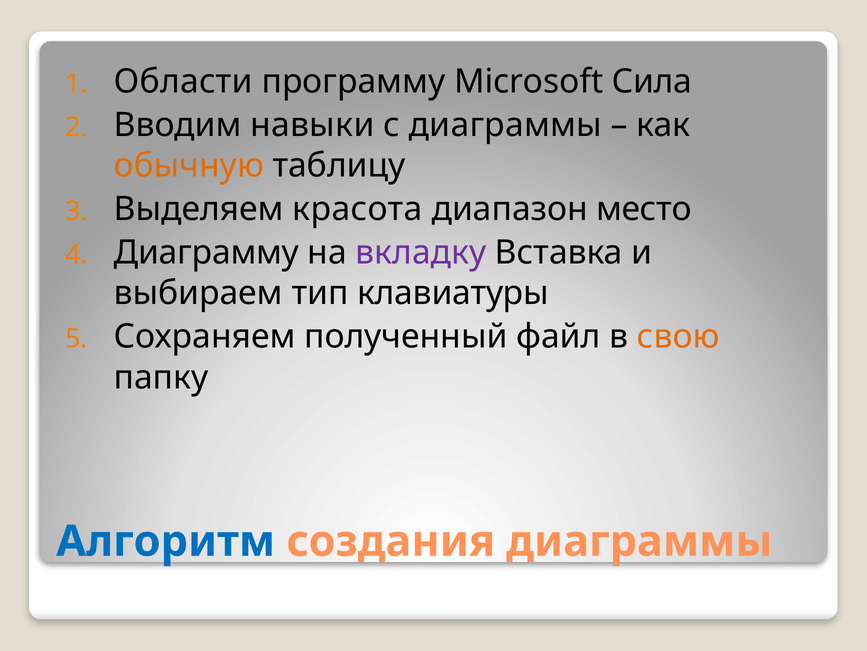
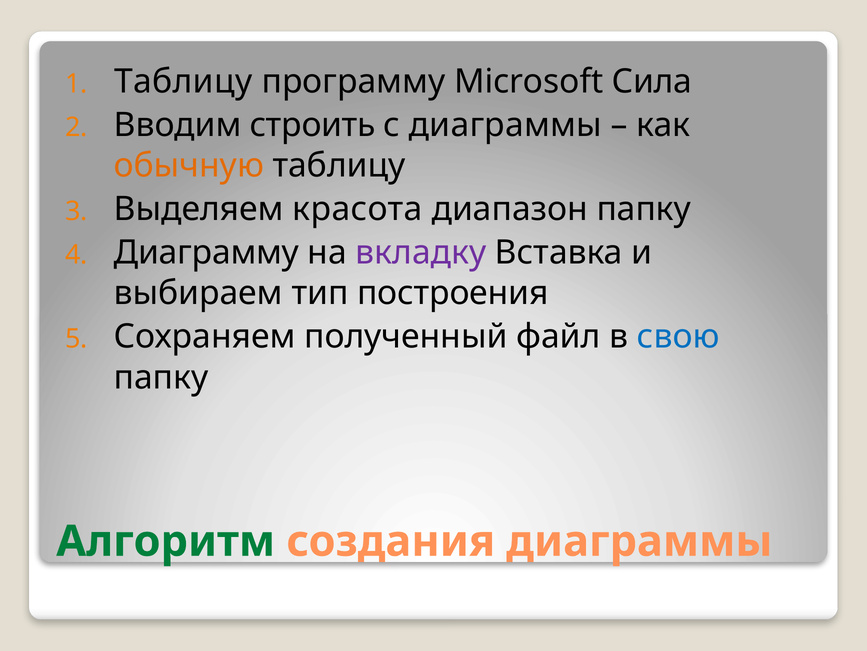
Области: Области -> Таблицу (183, 82)
навыки: навыки -> строить (313, 125)
диапазон место: место -> папку (644, 209)
клавиатуры: клавиатуры -> построения (453, 293)
свою colour: orange -> blue (678, 336)
Алгоритм colour: blue -> green (166, 541)
